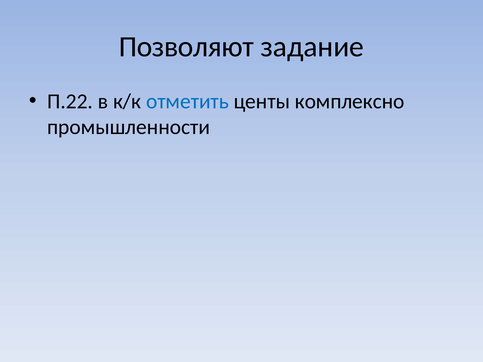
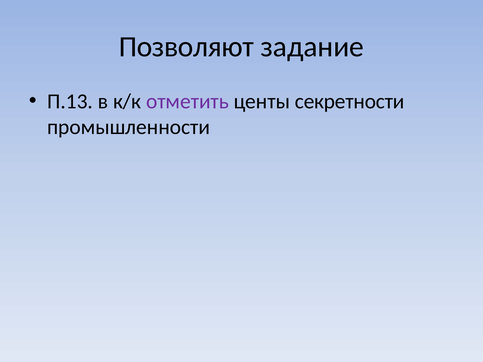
П.22: П.22 -> П.13 (70, 101)
отметить colour: blue -> purple (188, 101)
комплексно: комплексно -> секретности (350, 101)
